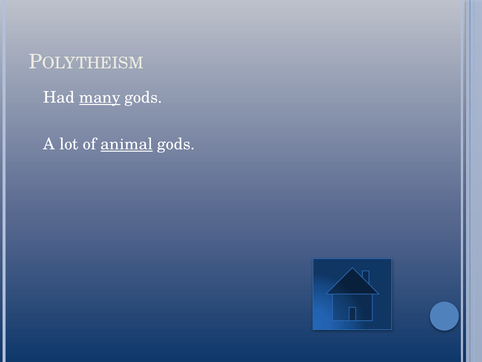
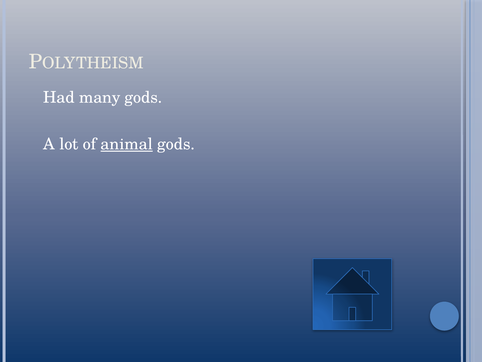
many underline: present -> none (100, 97)
